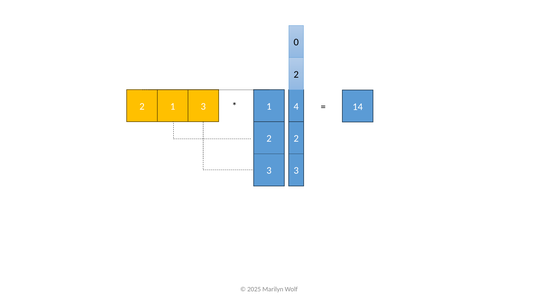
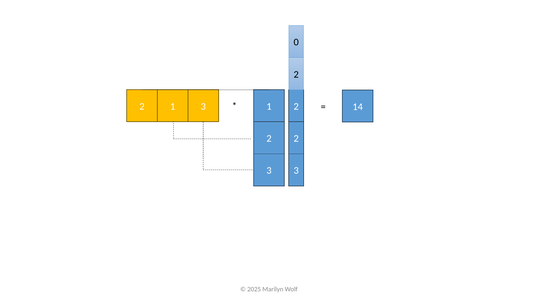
4: 4 -> 2 (296, 106)
